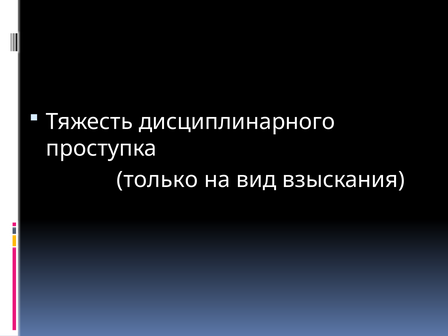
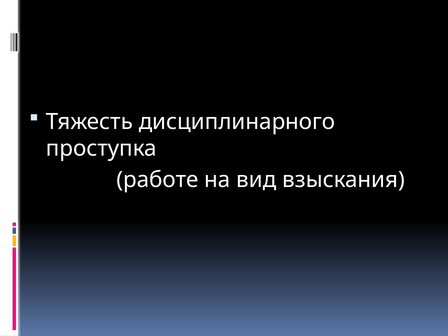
только: только -> работе (157, 180)
